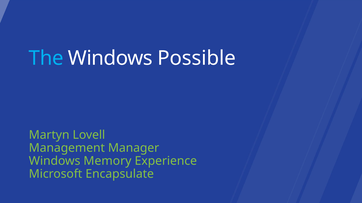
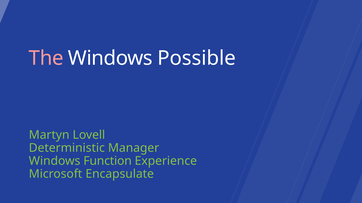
The colour: light blue -> pink (46, 58)
Management: Management -> Deterministic (67, 148)
Memory: Memory -> Function (108, 162)
